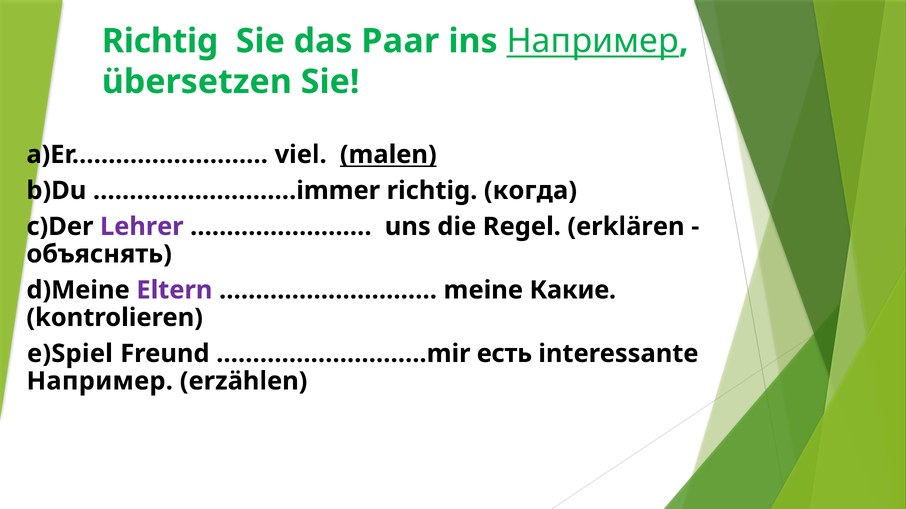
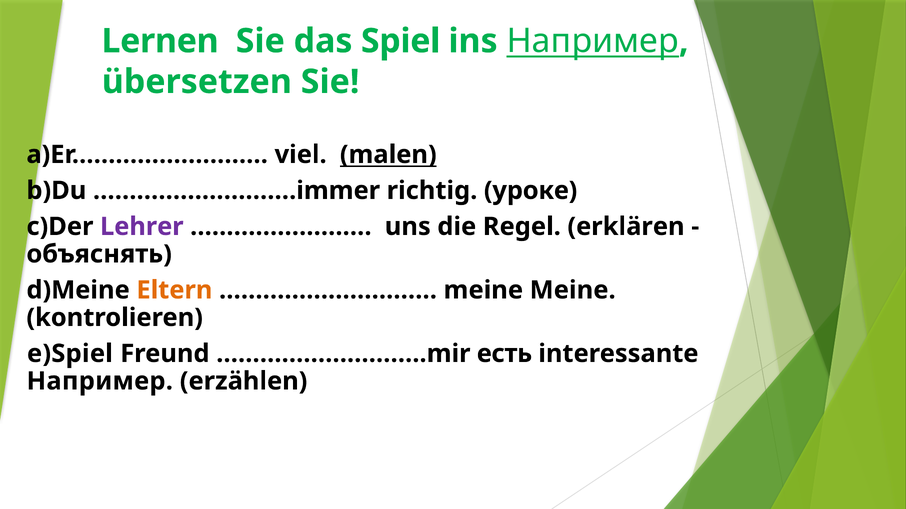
Richtig: Richtig -> Lernen (160, 41)
Paar: Paar -> Spiel (401, 41)
когда: когда -> уроке (531, 191)
Eltern colour: purple -> orange (174, 290)
meine Какие: Какие -> Meine (573, 290)
